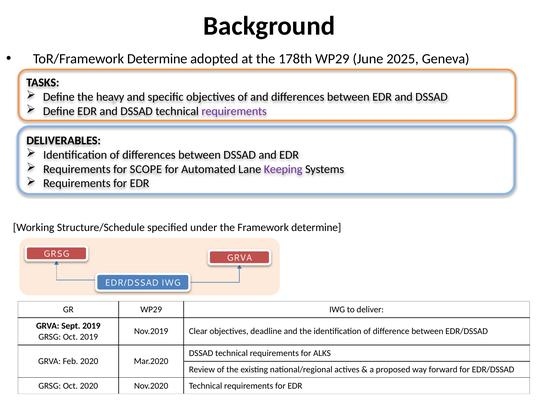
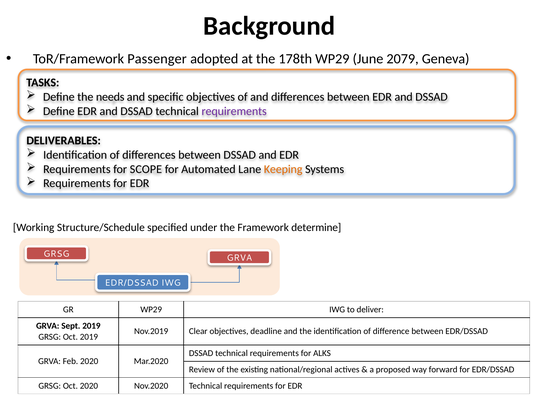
ToR/Framework Determine: Determine -> Passenger (157, 59)
2025: 2025 -> 2079 (403, 59)
heavy: heavy -> needs (110, 97)
Keeping colour: purple -> orange (283, 169)
